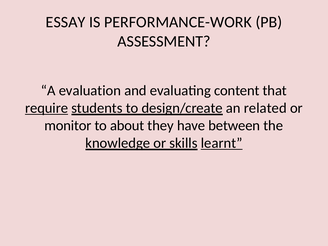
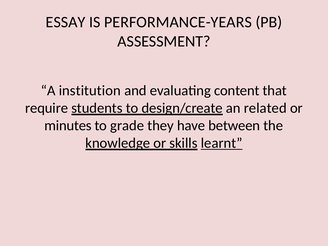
PERFORMANCE-WORK: PERFORMANCE-WORK -> PERFORMANCE-YEARS (178, 22)
evaluation: evaluation -> institution (90, 91)
require underline: present -> none (47, 108)
monitor: monitor -> minutes (68, 126)
about: about -> grade (127, 126)
